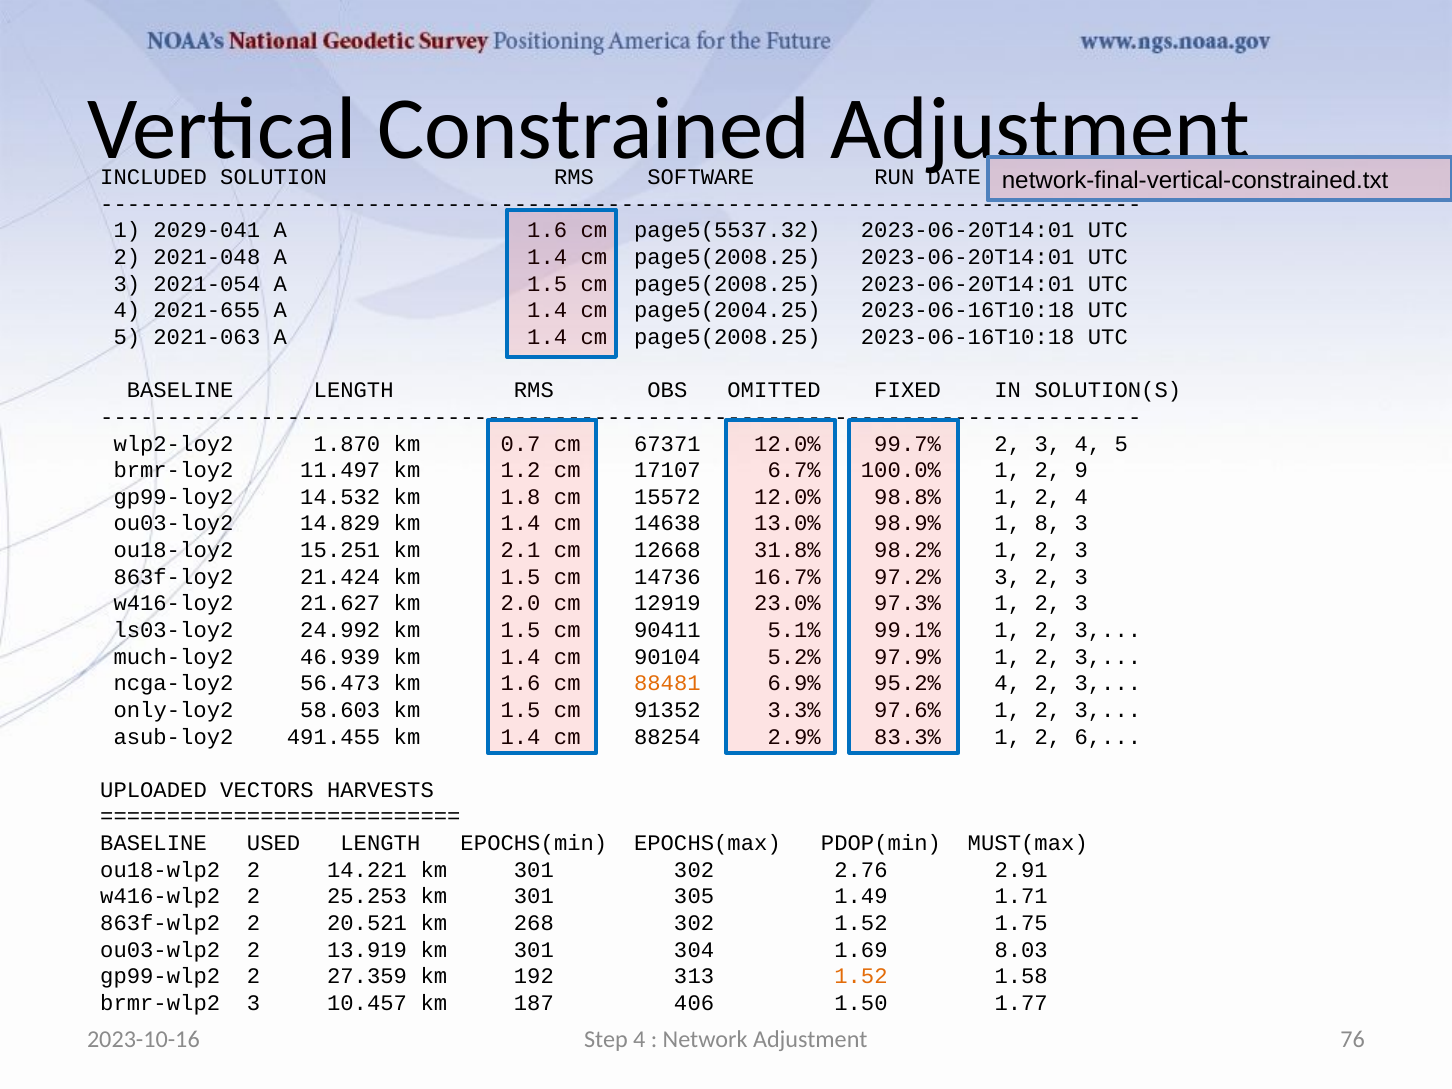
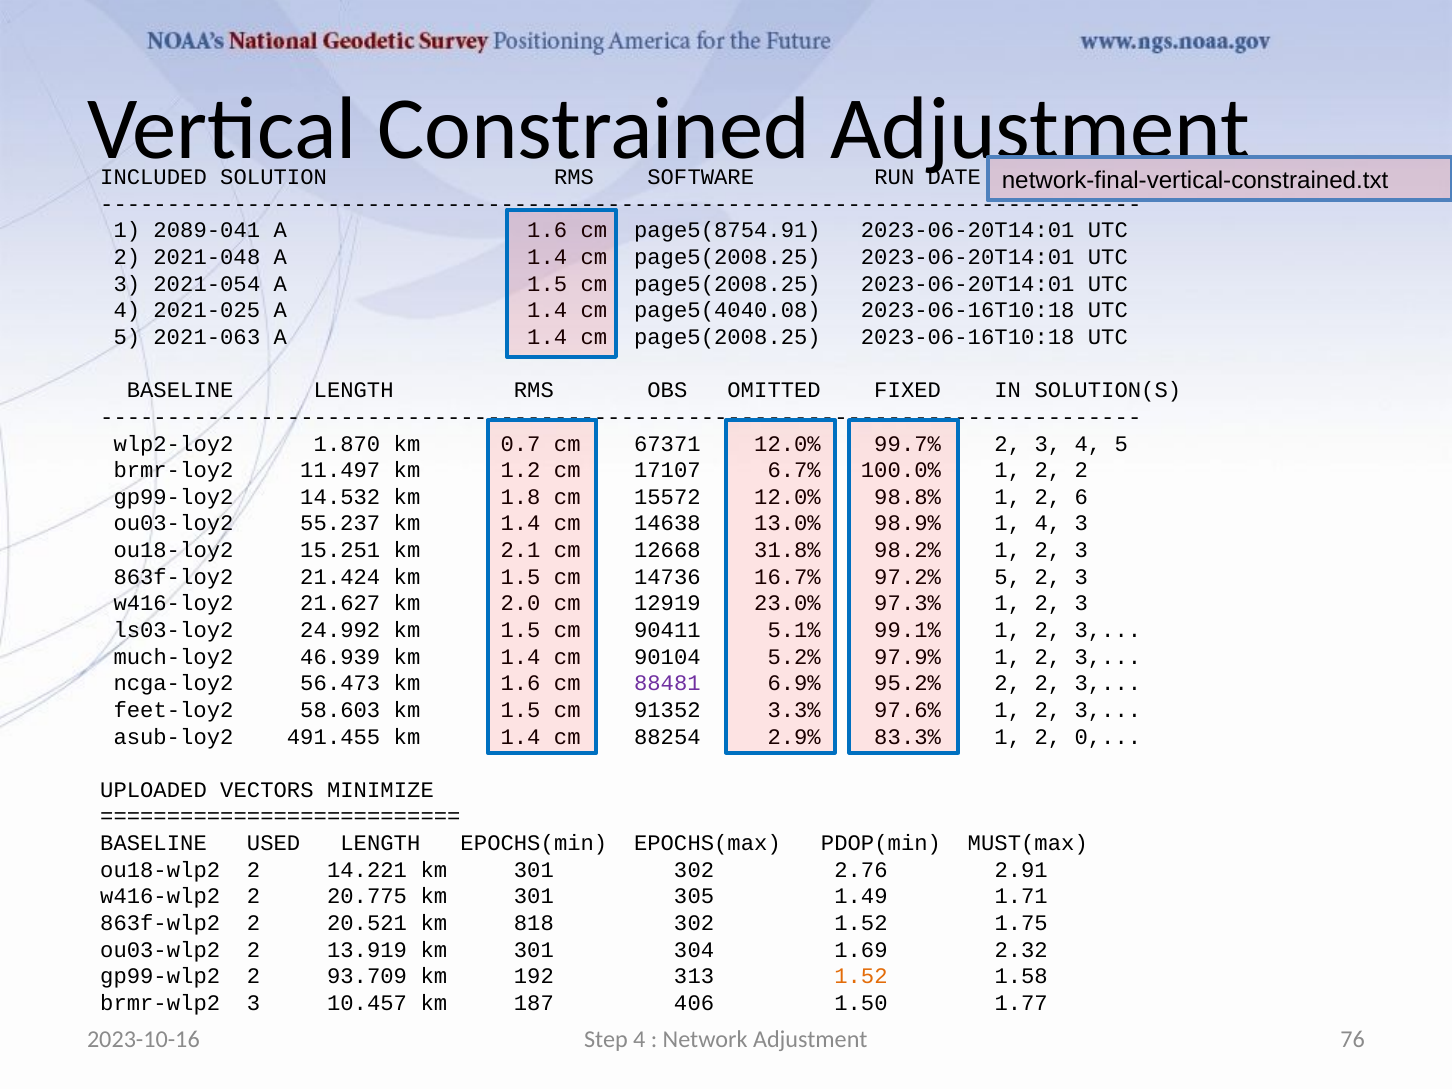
2029-041: 2029-041 -> 2089-041 (207, 231)
page5(5537.32: page5(5537.32 -> page5(8754.91 (727, 231)
2021-655: 2021-655 -> 2021-025 (207, 311)
page5(2004.25: page5(2004.25 -> page5(4040.08 (727, 311)
1 2 9: 9 -> 2 (1081, 470)
2 4: 4 -> 6 (1081, 497)
14.829: 14.829 -> 55.237 (340, 524)
1 8: 8 -> 4 (1048, 524)
3: 3 -> 5 (1008, 577)
88481 colour: orange -> purple (667, 683)
4: 4 -> 2 (1008, 683)
only-loy2: only-loy2 -> feet-loy2 (173, 710)
6: 6 -> 0 (1108, 737)
HARVESTS: HARVESTS -> MINIMIZE (380, 790)
25.253: 25.253 -> 20.775 (367, 897)
268: 268 -> 818 (534, 923)
8.03: 8.03 -> 2.32 (1021, 950)
27.359: 27.359 -> 93.709 (367, 976)
